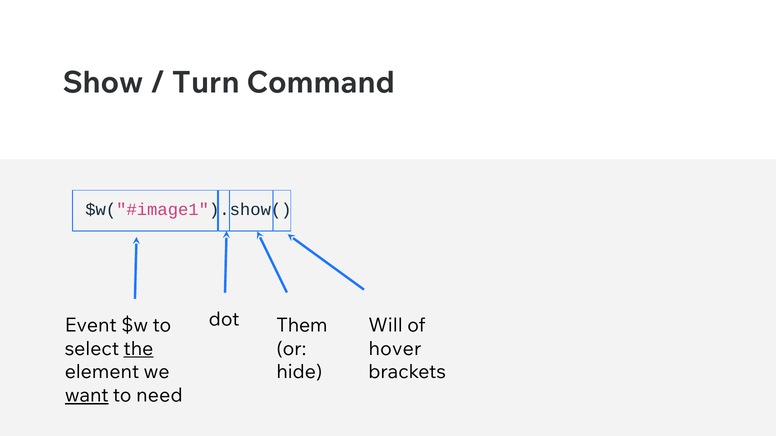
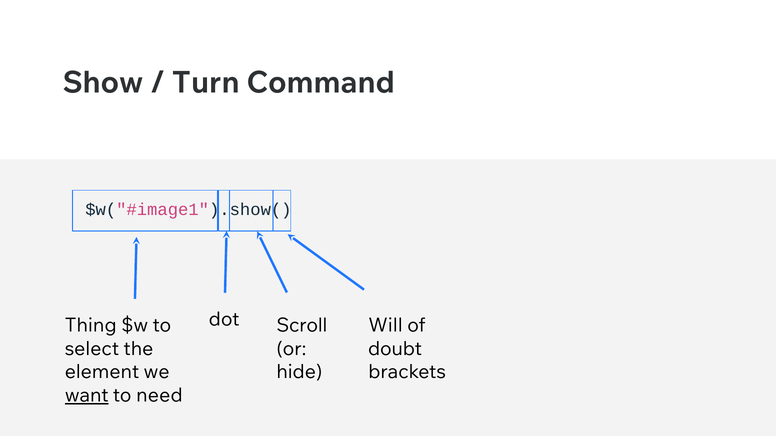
Them: Them -> Scroll (302, 326)
Event: Event -> Thing (91, 326)
the underline: present -> none (138, 349)
hover: hover -> doubt (395, 349)
